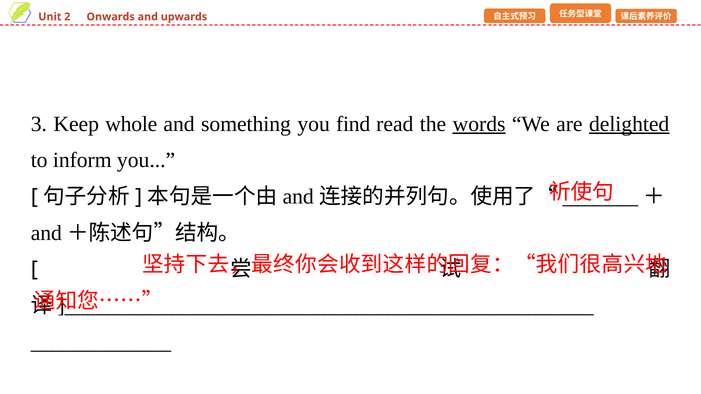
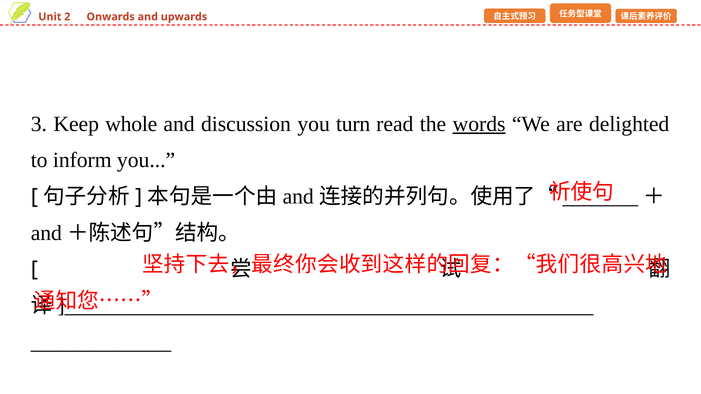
something: something -> discussion (246, 124)
find: find -> turn (353, 124)
delighted underline: present -> none (629, 124)
